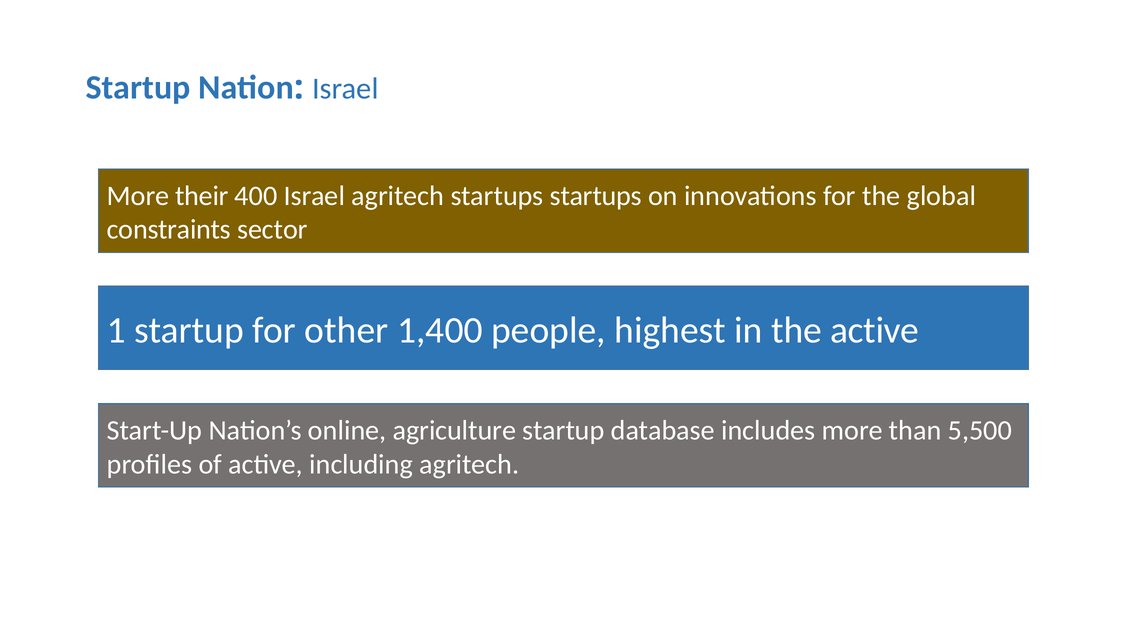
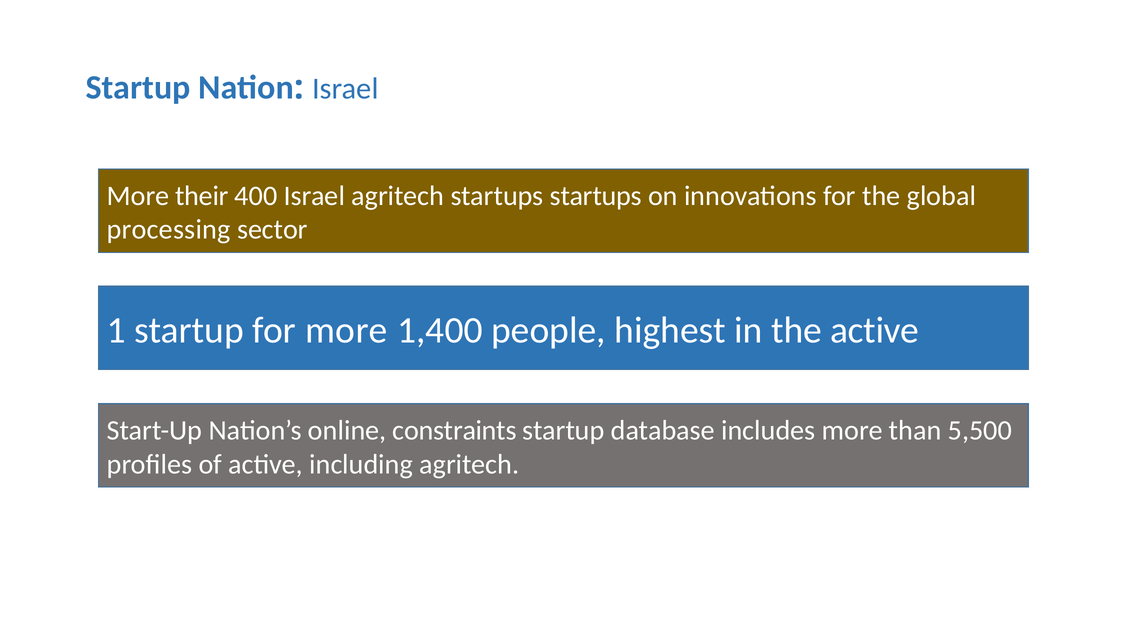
constraints: constraints -> processing (169, 230)
for other: other -> more (346, 330)
agriculture: agriculture -> constraints (455, 430)
